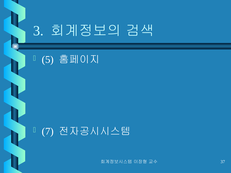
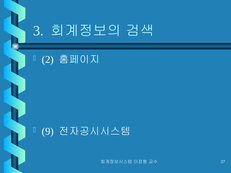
5: 5 -> 2 (48, 60)
7: 7 -> 9 (48, 132)
